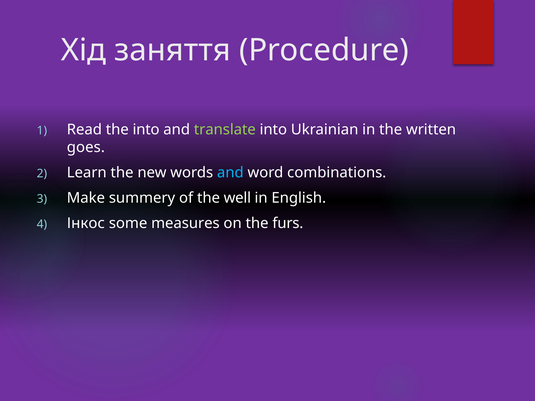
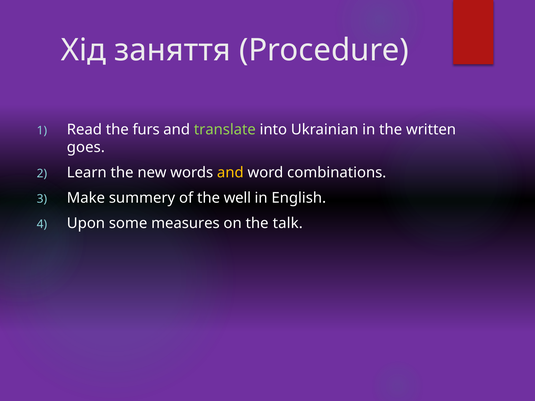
the into: into -> furs (146, 130)
and colour: light blue -> yellow (230, 173)
Інкос: Інкос -> Upon (86, 223)
furs: furs -> talk (288, 223)
